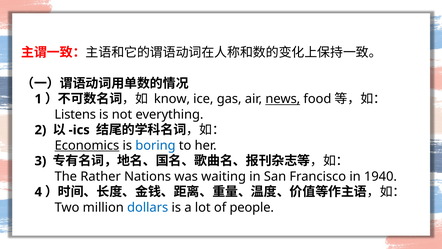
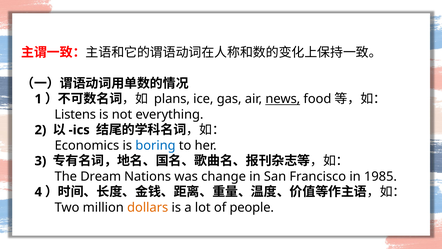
know: know -> plans (172, 99)
Economics underline: present -> none (87, 145)
Rather: Rather -> Dream (101, 176)
waiting: waiting -> change (224, 176)
1940: 1940 -> 1985 (380, 176)
dollars colour: blue -> orange (148, 207)
